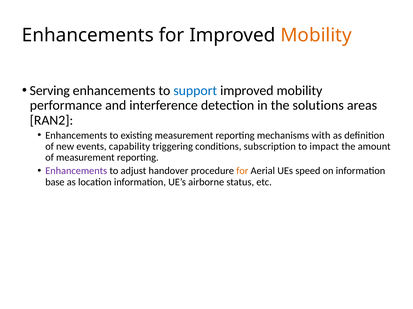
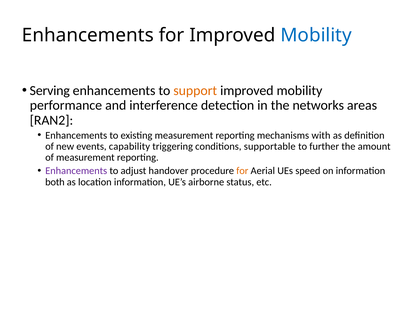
Mobility colour: orange -> blue (316, 35)
support colour: blue -> orange (195, 91)
solutions: solutions -> networks (318, 106)
subscription: subscription -> supportable (270, 147)
impact: impact -> further (324, 147)
base: base -> both (55, 182)
